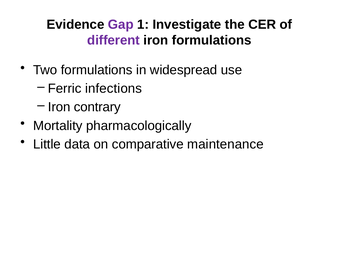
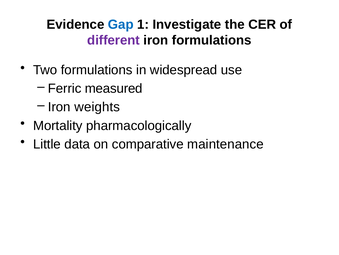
Gap colour: purple -> blue (121, 24)
infections: infections -> measured (114, 88)
contrary: contrary -> weights (97, 107)
